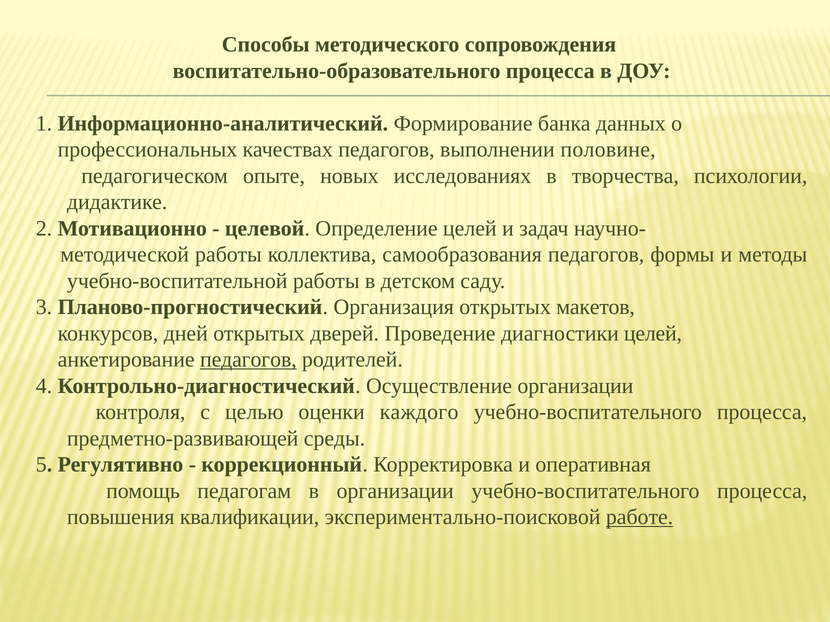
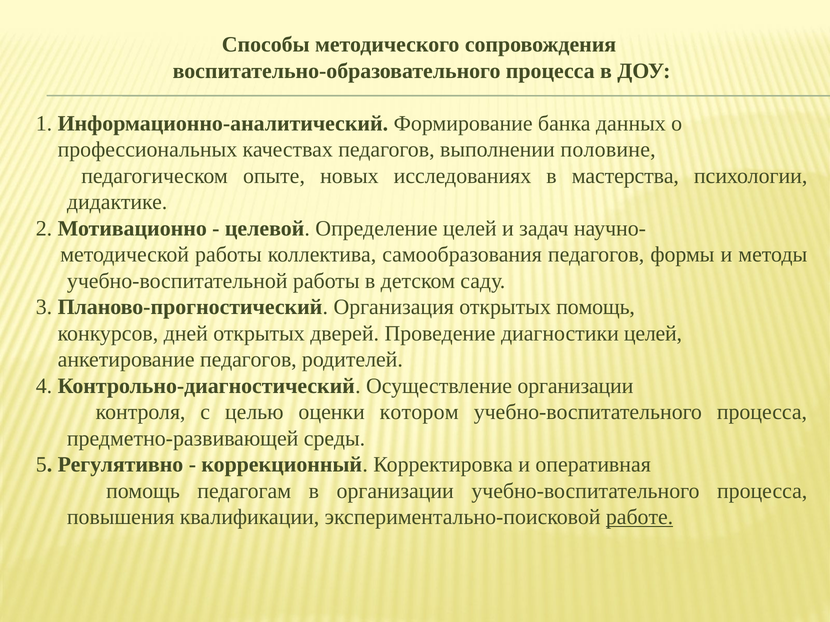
творчества: творчества -> мастерства (625, 176)
открытых макетов: макетов -> помощь (596, 307)
педагогов underline: present -> none (248, 360)
каждого: каждого -> котором (419, 413)
